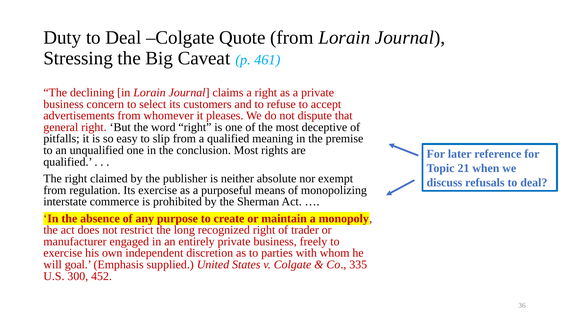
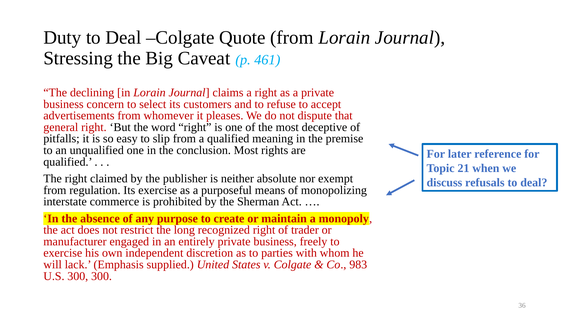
goal: goal -> lack (78, 265)
335: 335 -> 983 (358, 265)
300 452: 452 -> 300 (102, 276)
